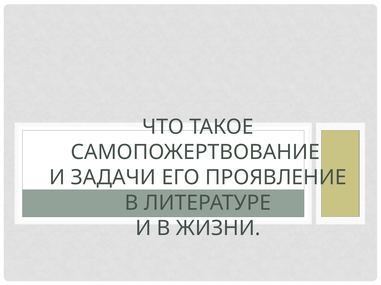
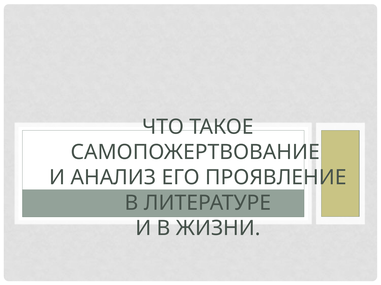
ЗАДАЧИ: ЗАДАЧИ -> АНАЛИЗ (113, 178)
